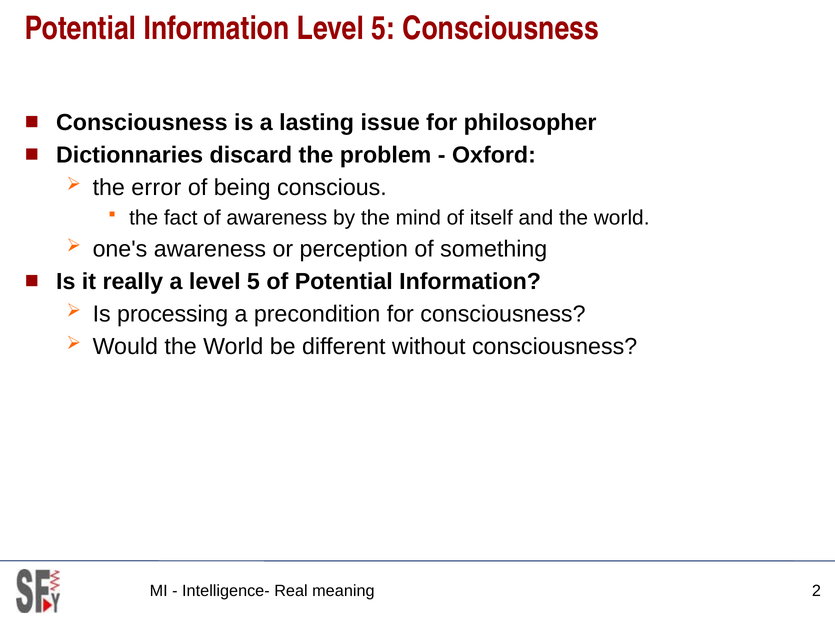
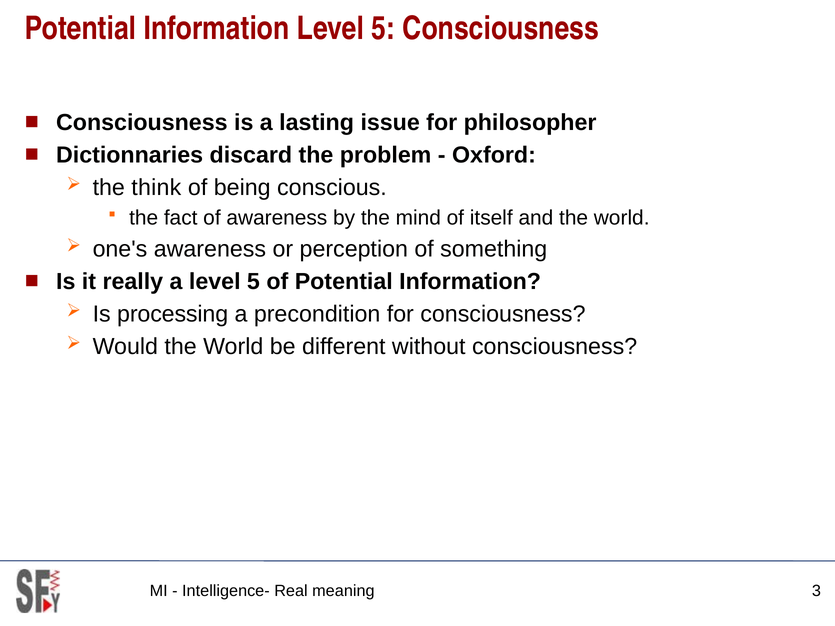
error: error -> think (156, 187)
2: 2 -> 3 (816, 591)
